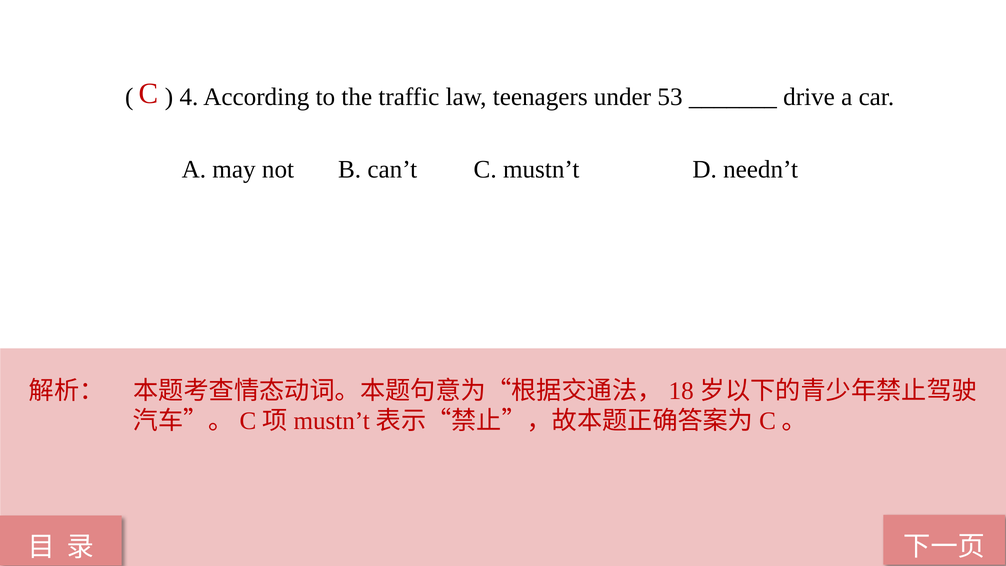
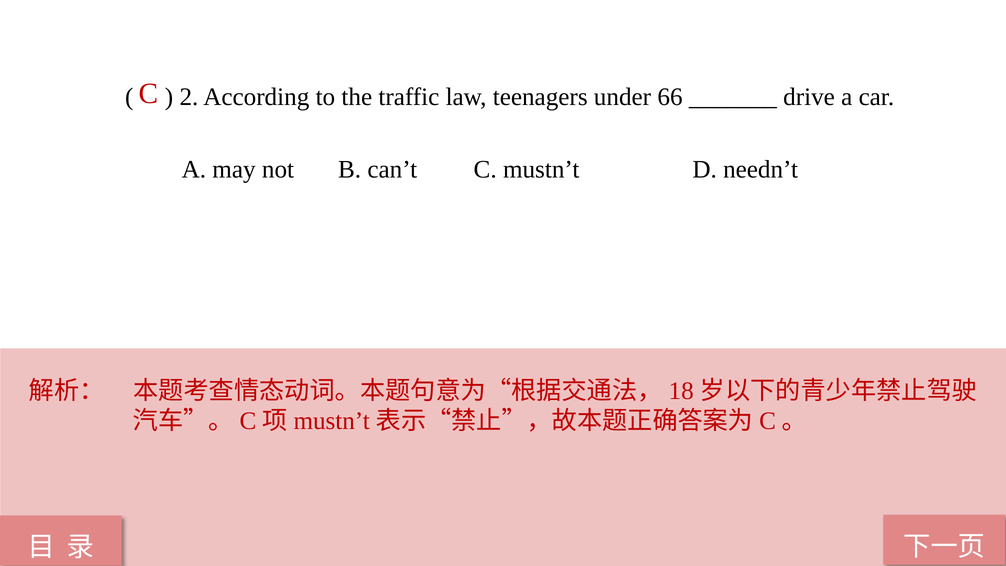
4: 4 -> 2 (189, 97)
53: 53 -> 66 (670, 97)
